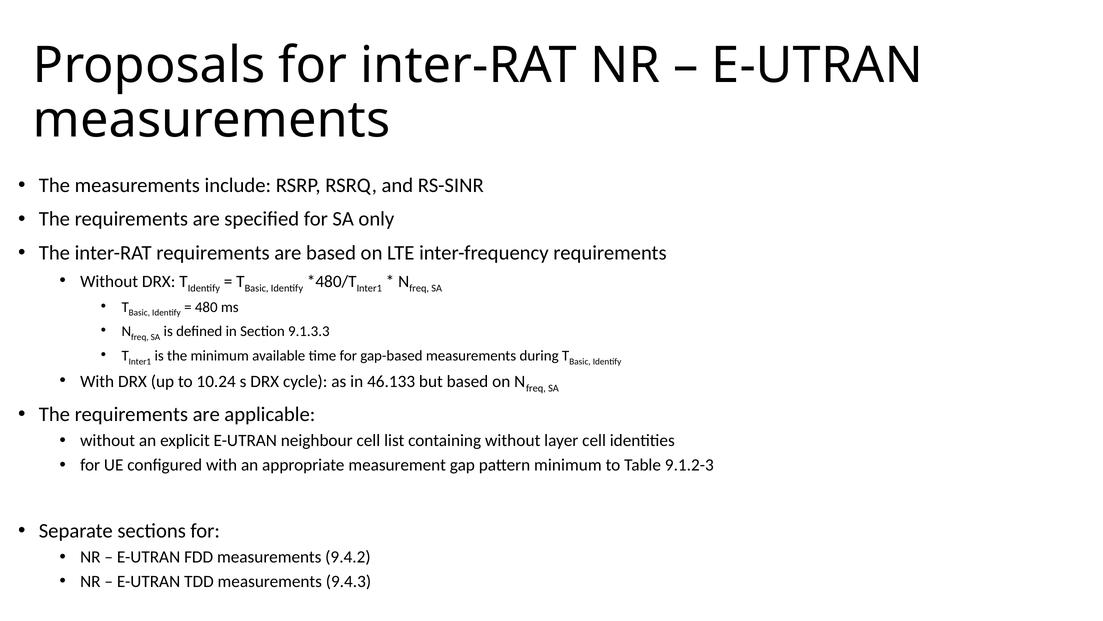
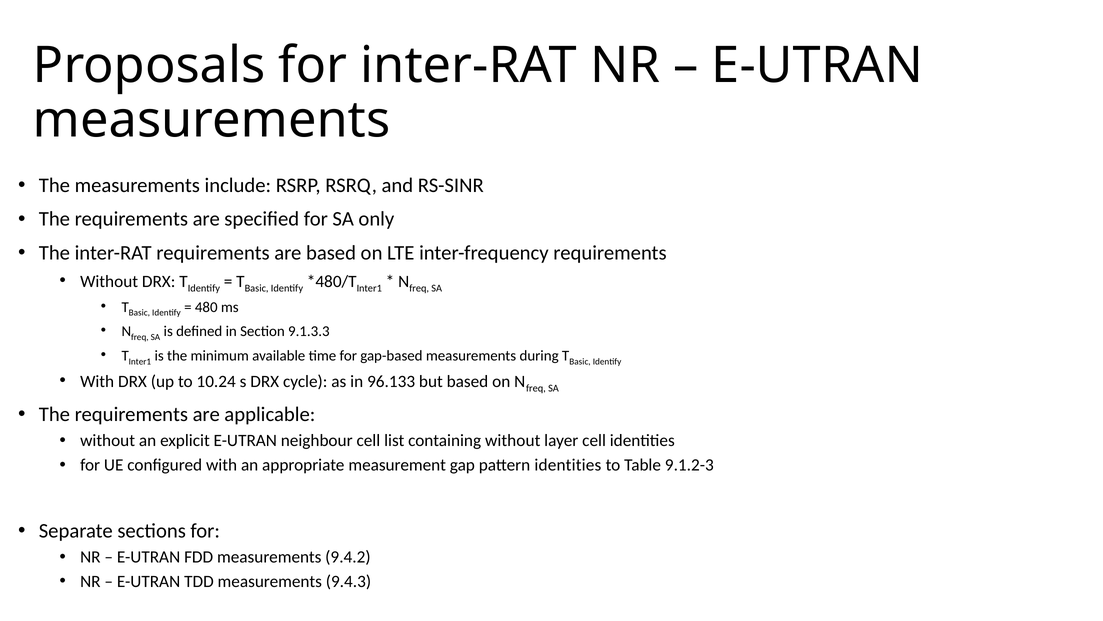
46.133: 46.133 -> 96.133 (391, 381)
pattern minimum: minimum -> identities (568, 464)
